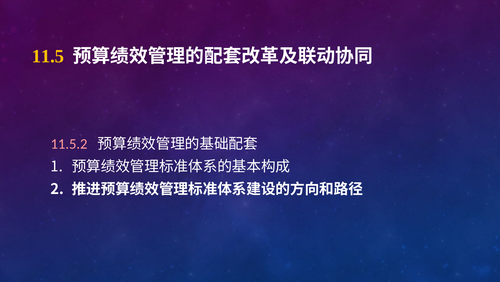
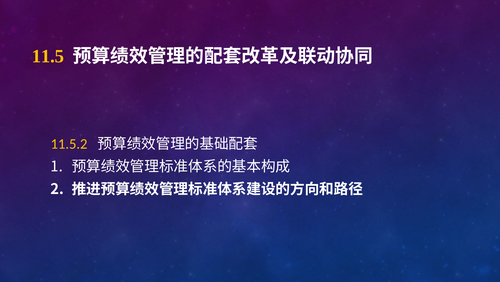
11.5.2 colour: pink -> yellow (69, 143)
